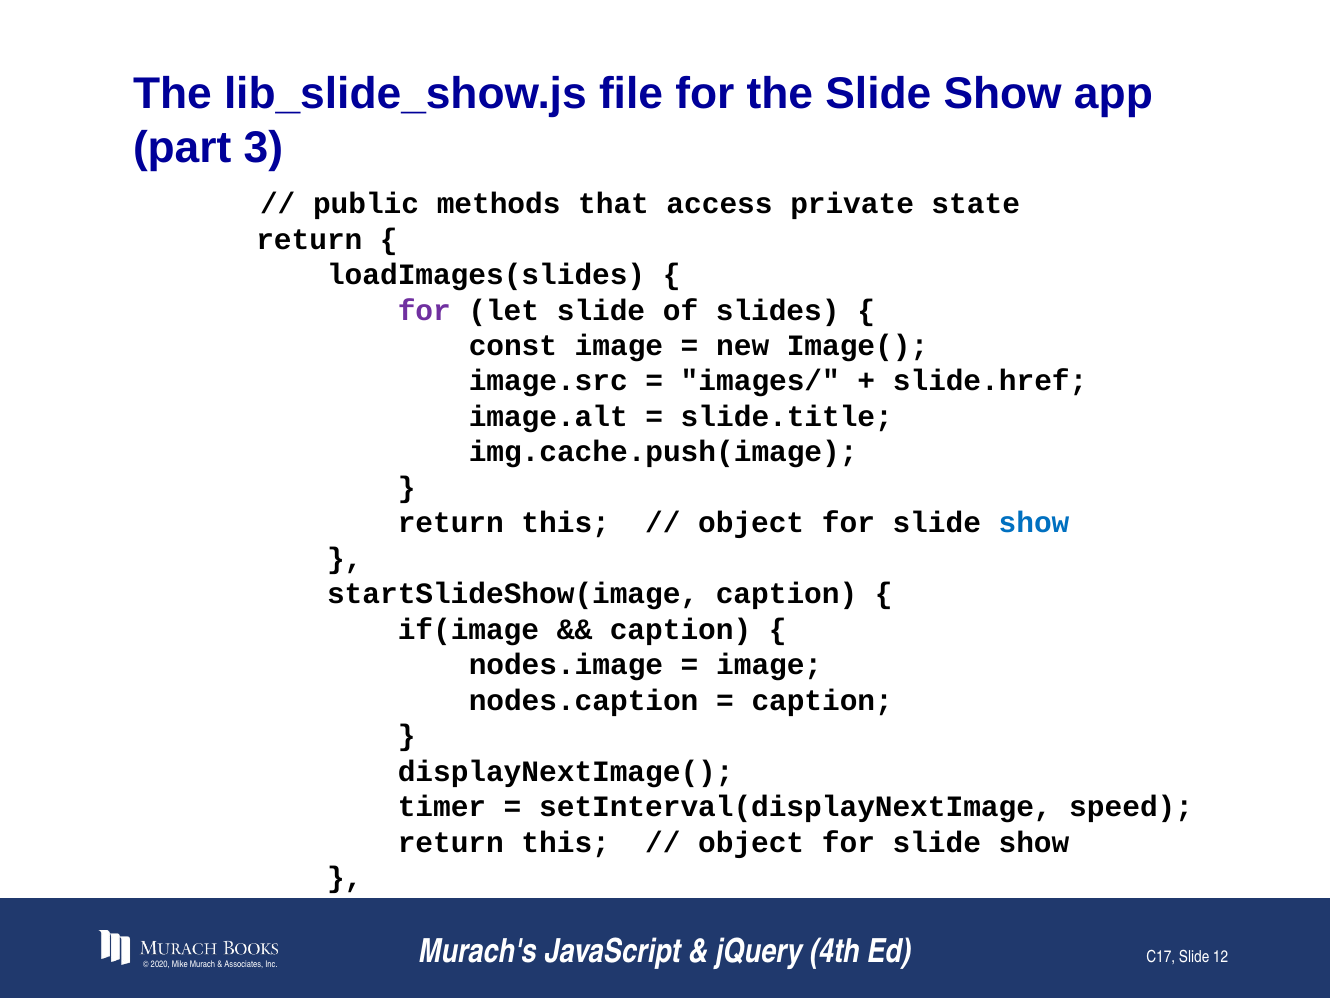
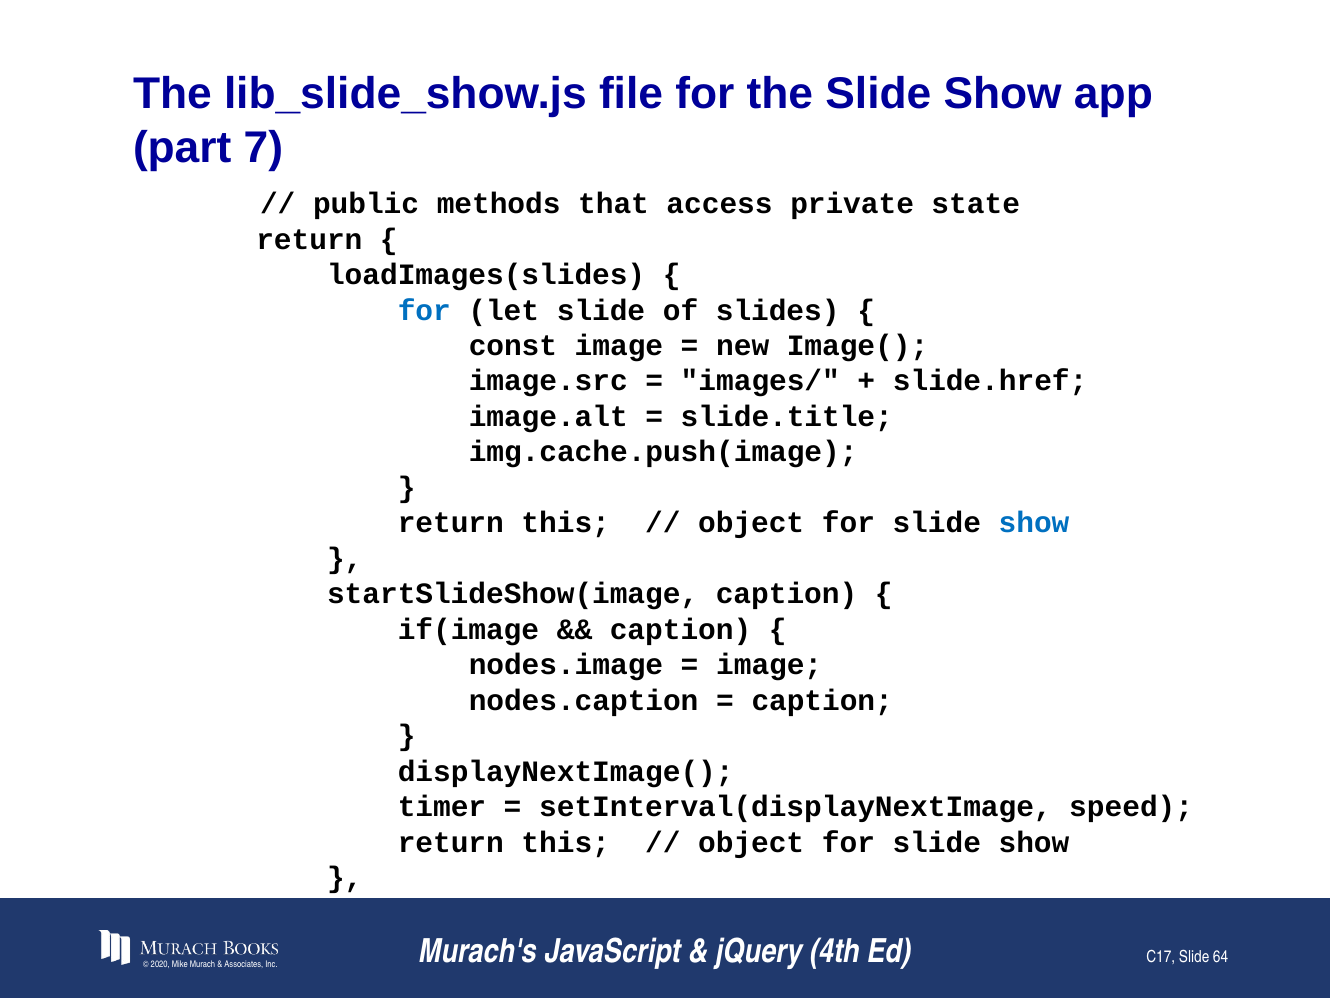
3: 3 -> 7 (263, 147)
for colour: purple -> blue (424, 310)
12: 12 -> 64 (1221, 957)
